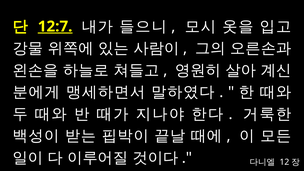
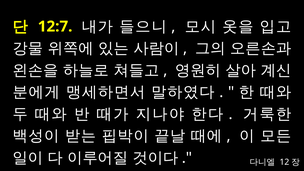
12:7 underline: present -> none (55, 26)
